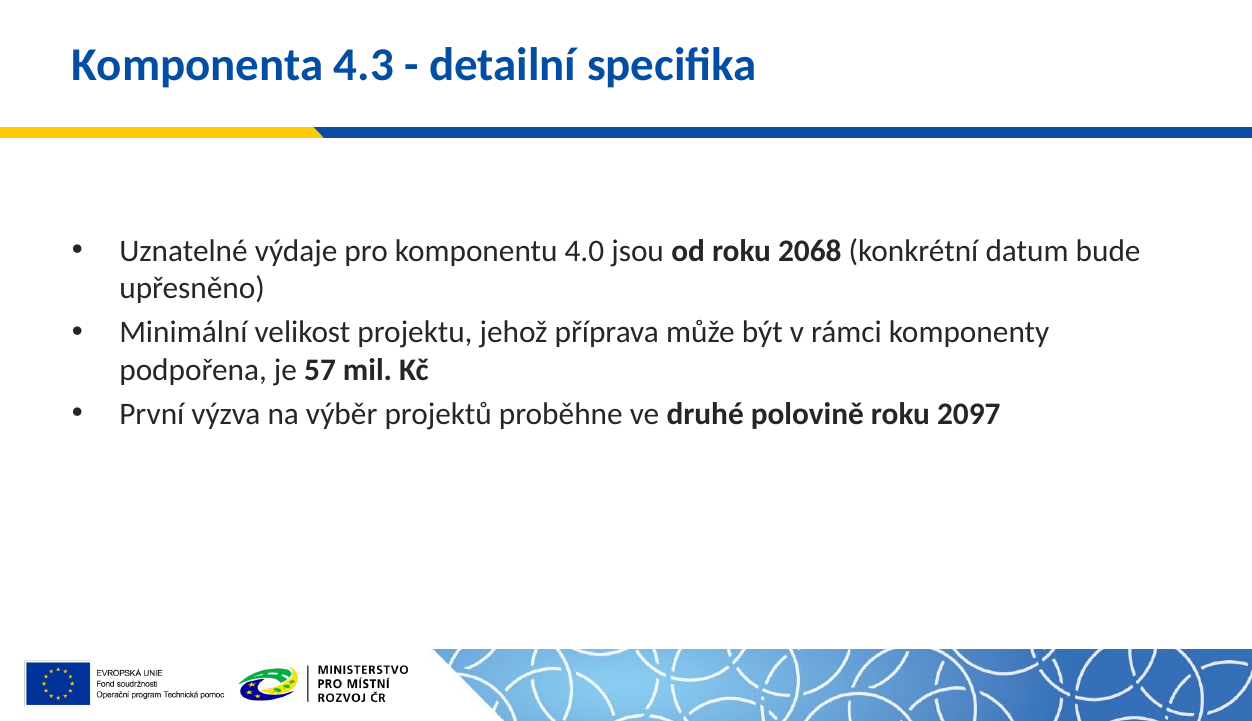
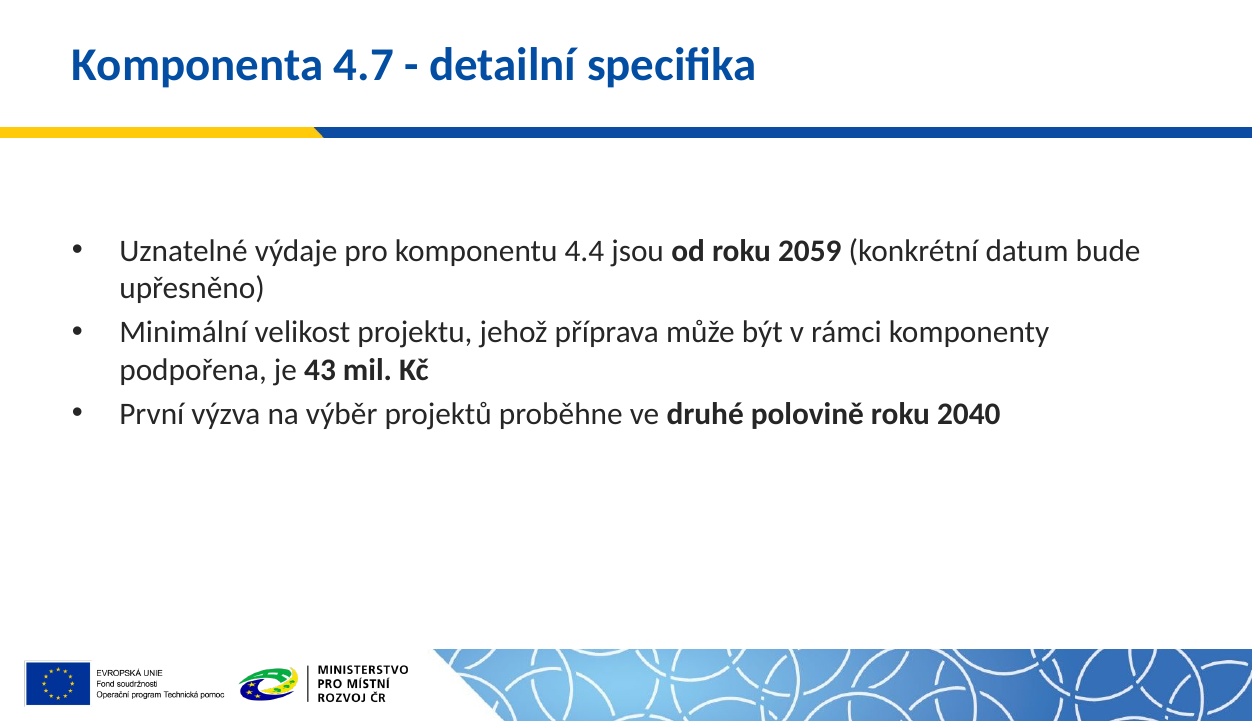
4.3: 4.3 -> 4.7 (364, 65)
4.0: 4.0 -> 4.4 (584, 251)
2068: 2068 -> 2059 (810, 251)
57: 57 -> 43 (320, 370)
2097: 2097 -> 2040 (969, 414)
